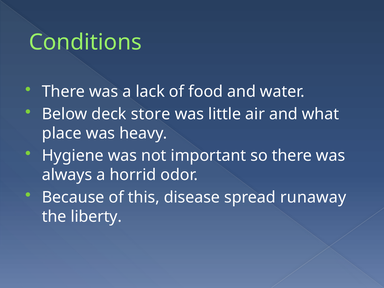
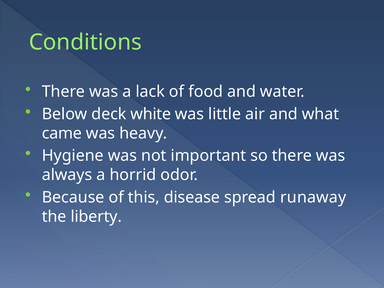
store: store -> white (151, 114)
place: place -> came (62, 133)
